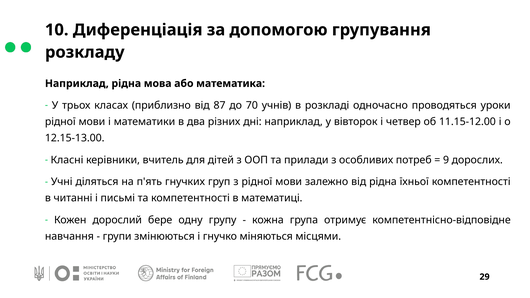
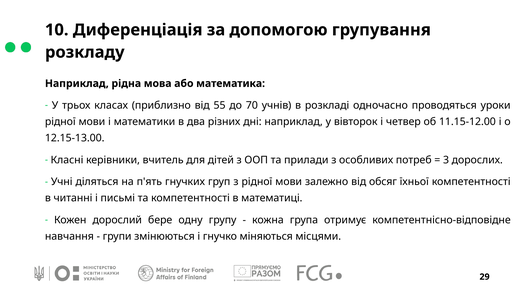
87: 87 -> 55 (220, 105)
9: 9 -> 3 (446, 160)
від рідна: рідна -> обсяг (383, 182)
